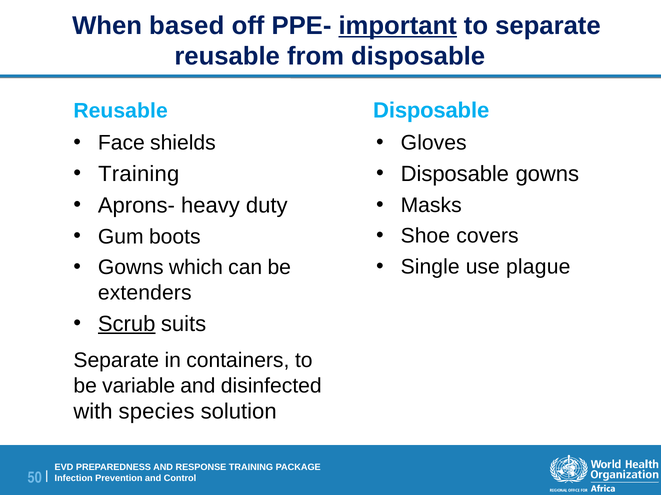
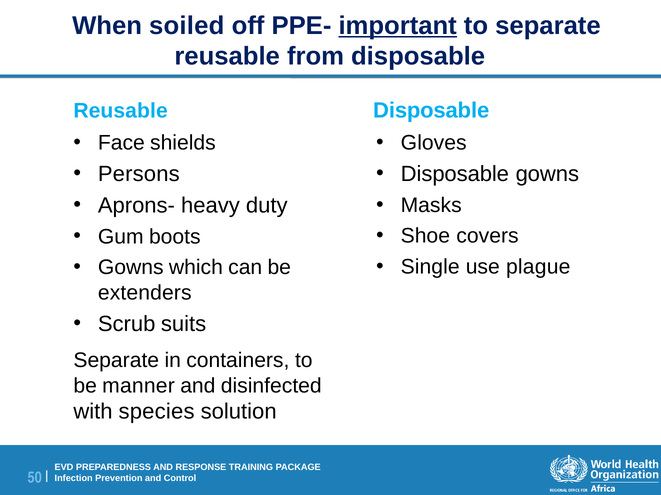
based: based -> soiled (187, 26)
Training: Training -> Persons (139, 174)
Scrub underline: present -> none (127, 324)
variable: variable -> manner (139, 386)
